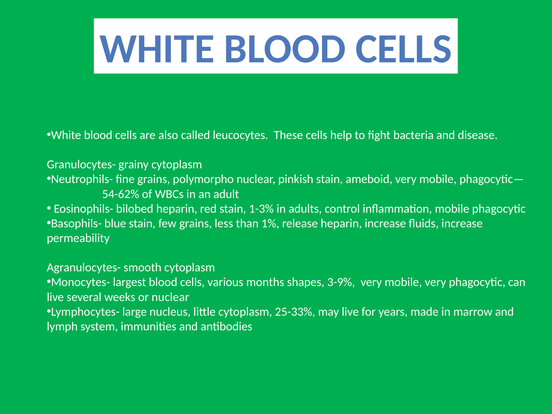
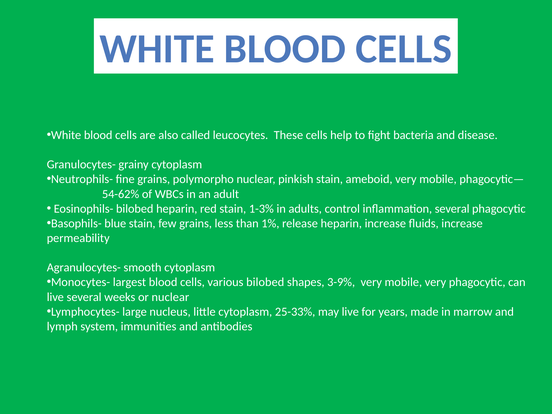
inflammation mobile: mobile -> several (452, 209)
various months: months -> bilobed (265, 282)
